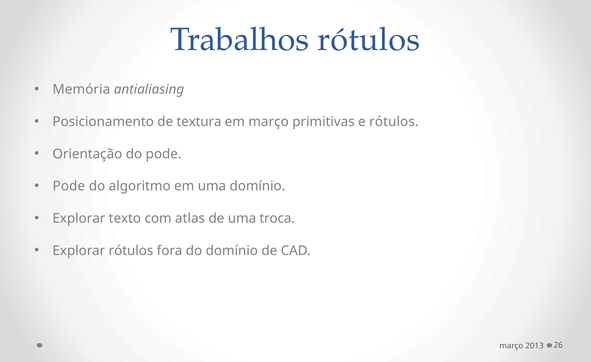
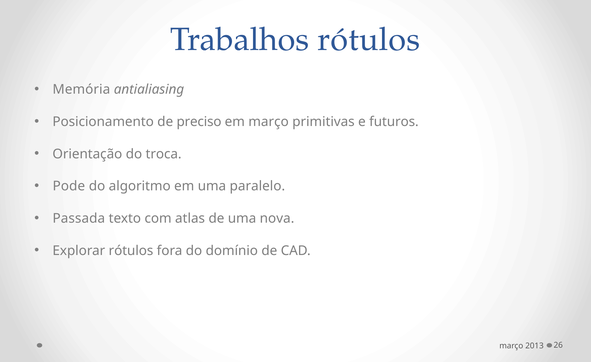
textura: textura -> preciso (199, 122)
e rótulos: rótulos -> futuros (394, 122)
do pode: pode -> troca (164, 154)
uma domínio: domínio -> paralelo (257, 186)
Explorar: Explorar -> Passada (79, 218)
troca: troca -> nova (277, 218)
